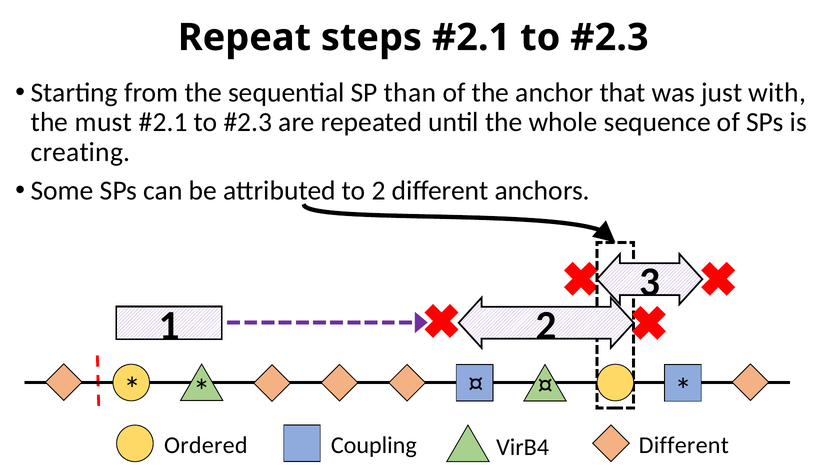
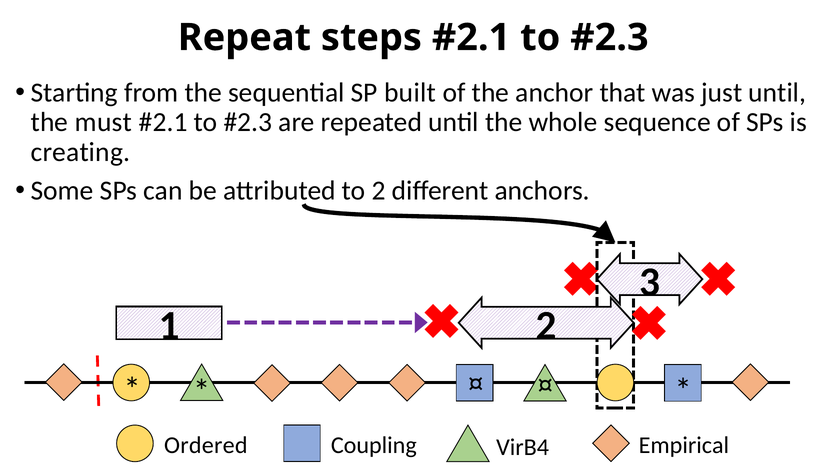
than: than -> built (410, 93)
just with: with -> until (777, 93)
Different: Different -> Empirical (684, 446)
